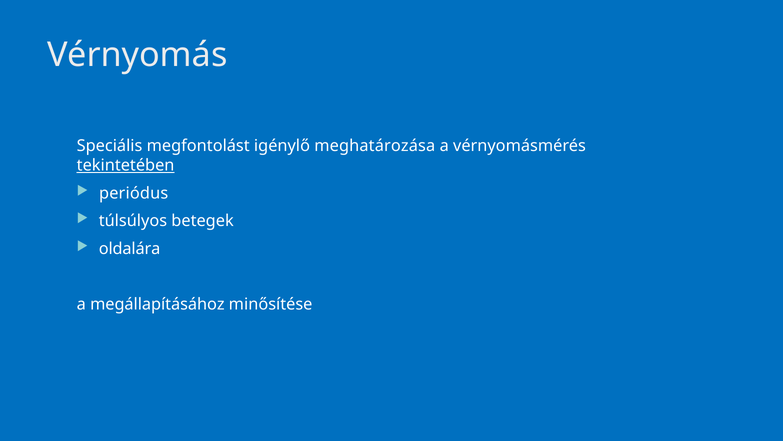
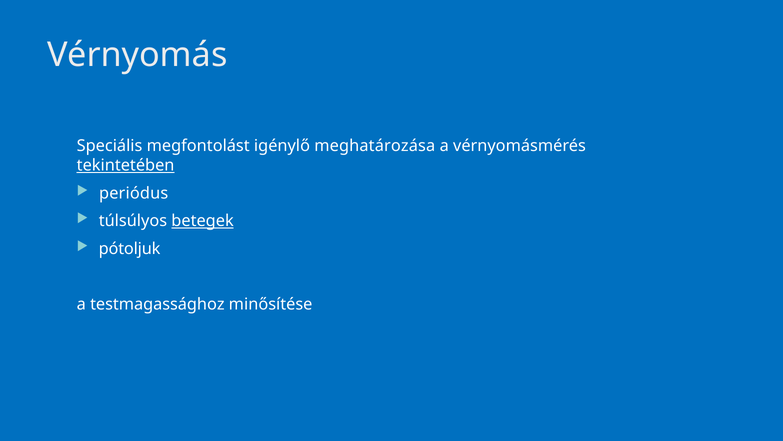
betegek underline: none -> present (203, 221)
oldalára: oldalára -> pótoljuk (130, 249)
megállapításához: megállapításához -> testmagassághoz (157, 304)
